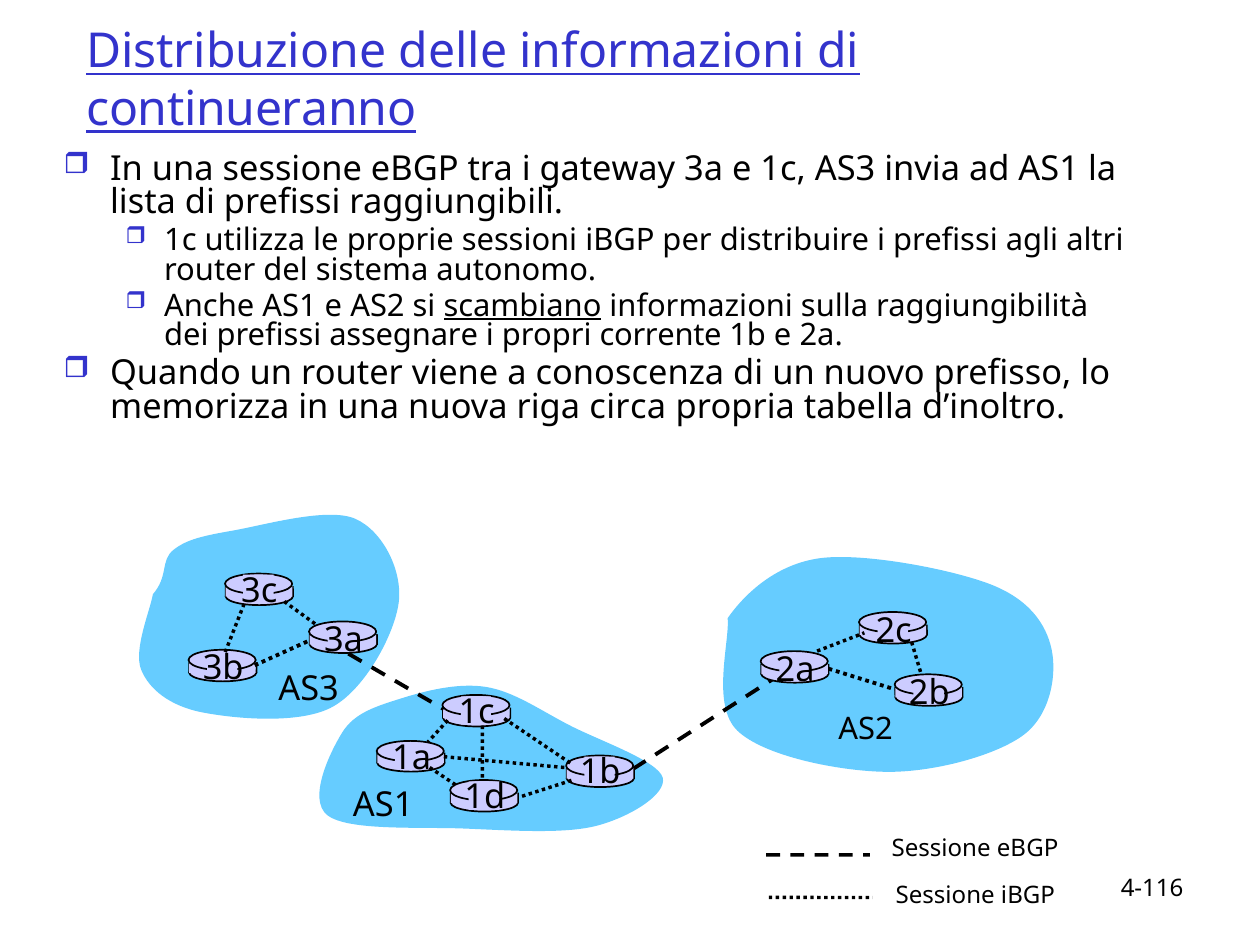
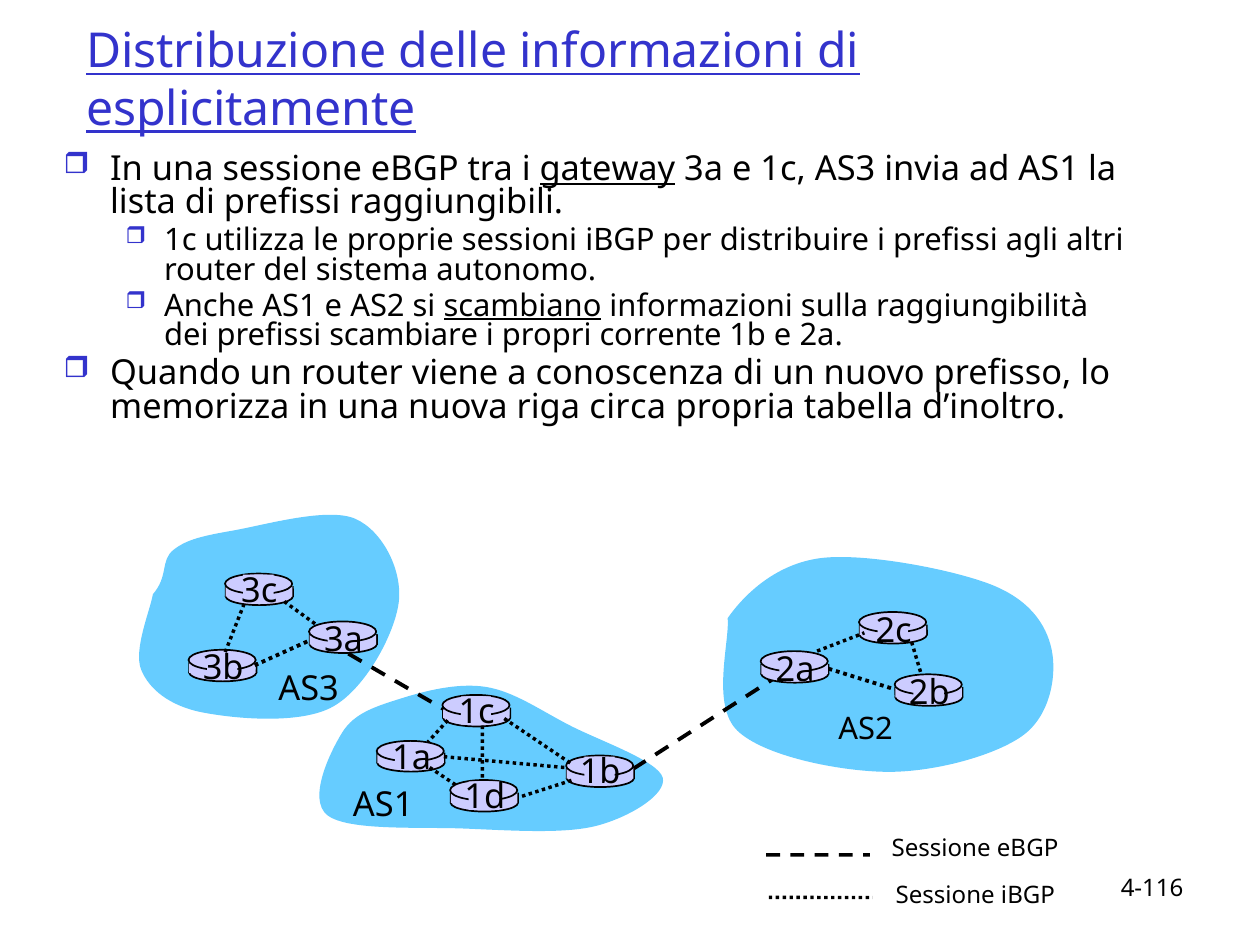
continueranno: continueranno -> esplicitamente (251, 110)
gateway underline: none -> present (607, 169)
assegnare: assegnare -> scambiare (404, 335)
